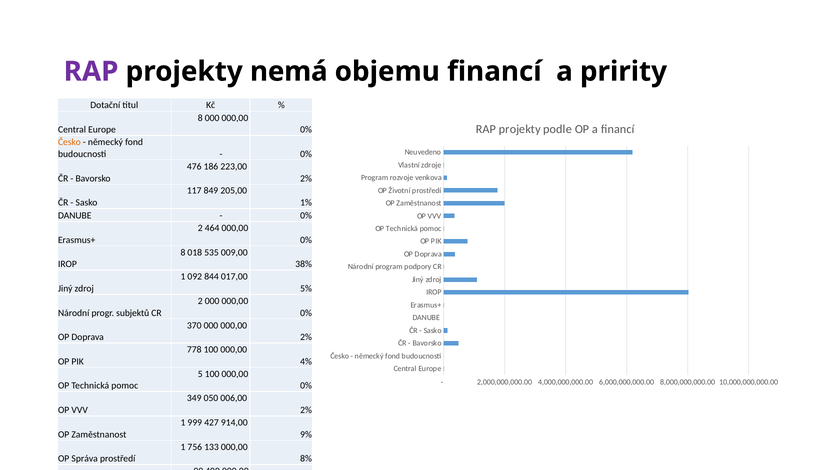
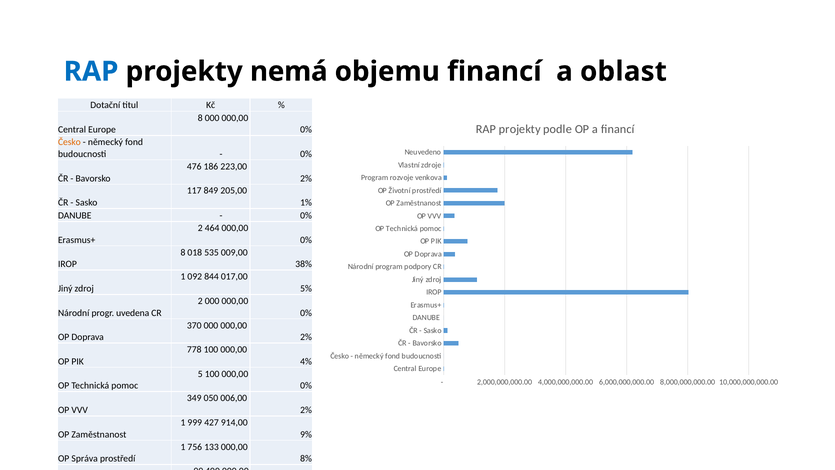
RAP colour: purple -> blue (91, 71)
pririty: pririty -> oblast (623, 71)
subjektů: subjektů -> uvedena (133, 313)
